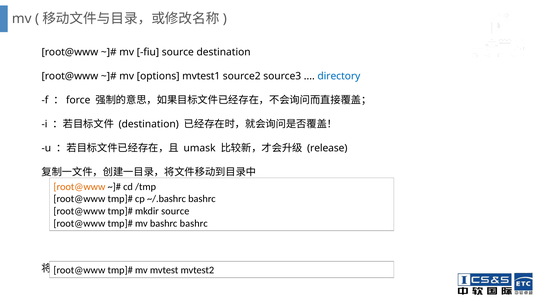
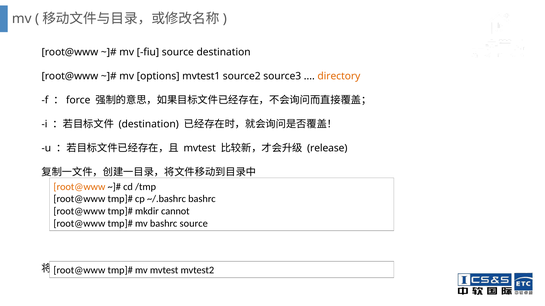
directory colour: blue -> orange (339, 76)
umask: umask -> mvtest (200, 149)
mkdir source: source -> cannot (175, 212)
bashrc bashrc: bashrc -> source (194, 224)
